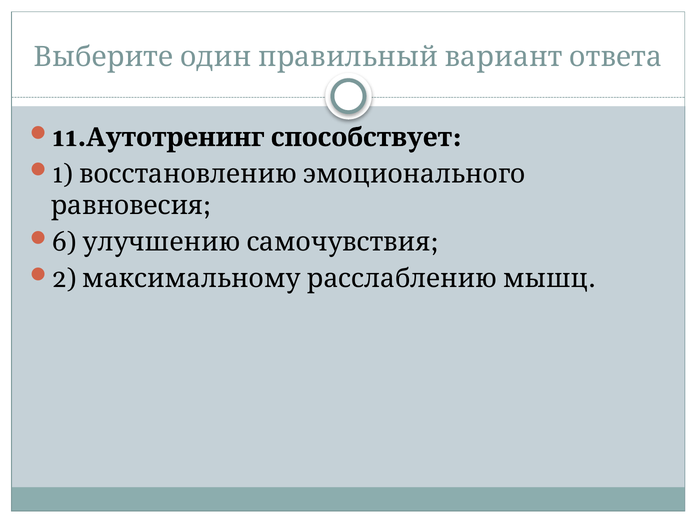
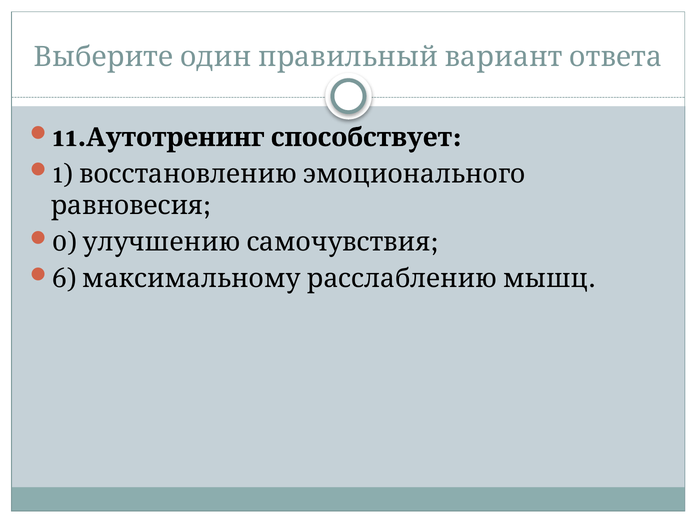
6: 6 -> 0 (64, 242)
2: 2 -> 6 (64, 279)
